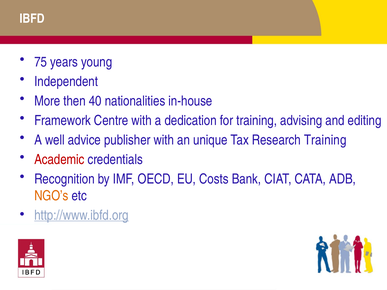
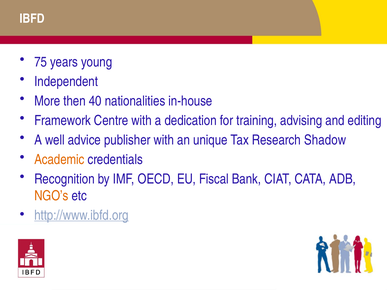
Research Training: Training -> Shadow (325, 140)
Academic colour: red -> orange (59, 160)
Costs: Costs -> Fiscal (214, 179)
